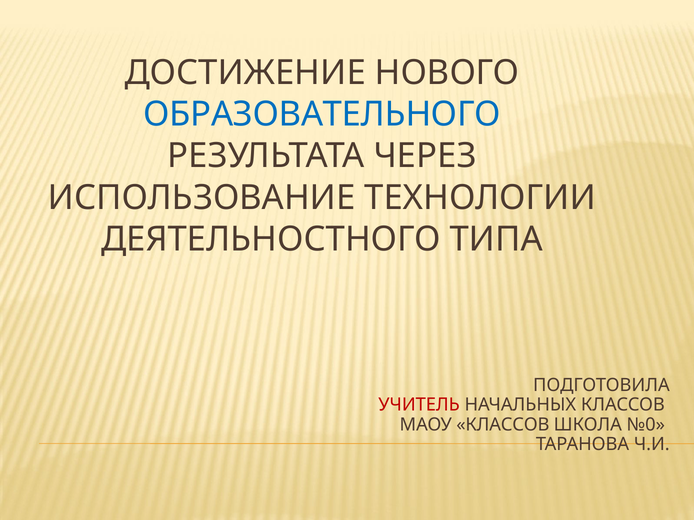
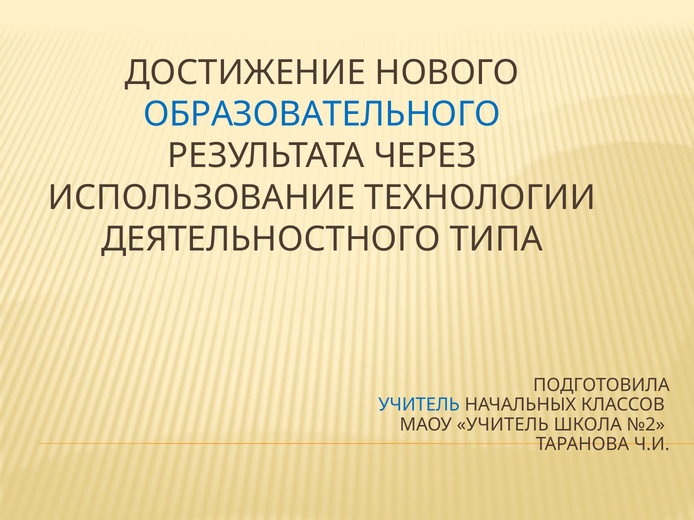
УЧИТЕЛЬ colour: red -> blue (419, 405)
МАОУ КЛАССОВ: КЛАССОВ -> УЧИТЕЛЬ (503, 425)
№0: №0 -> №2 (646, 425)
